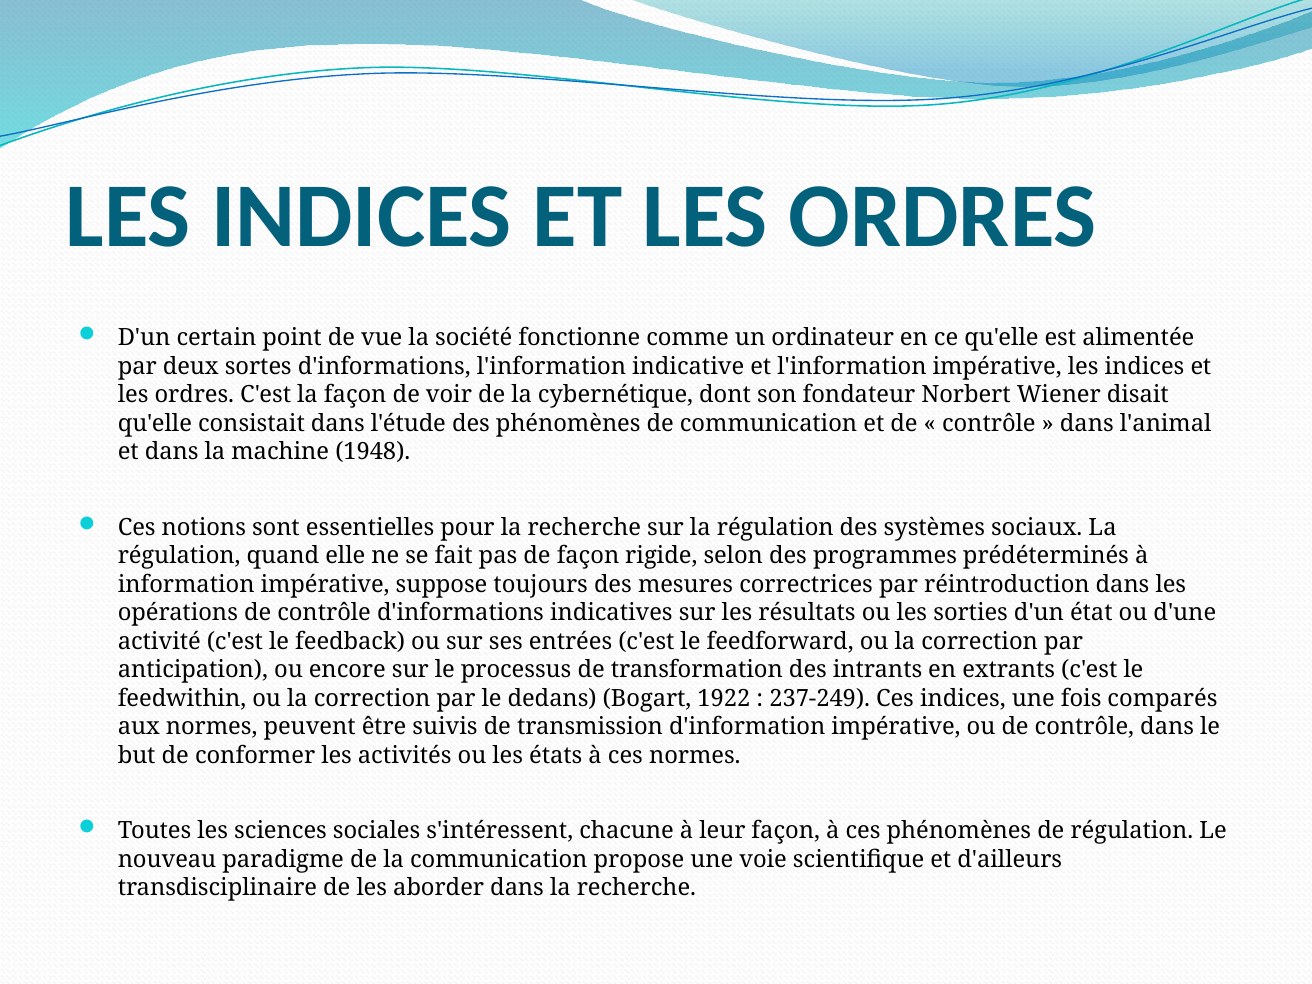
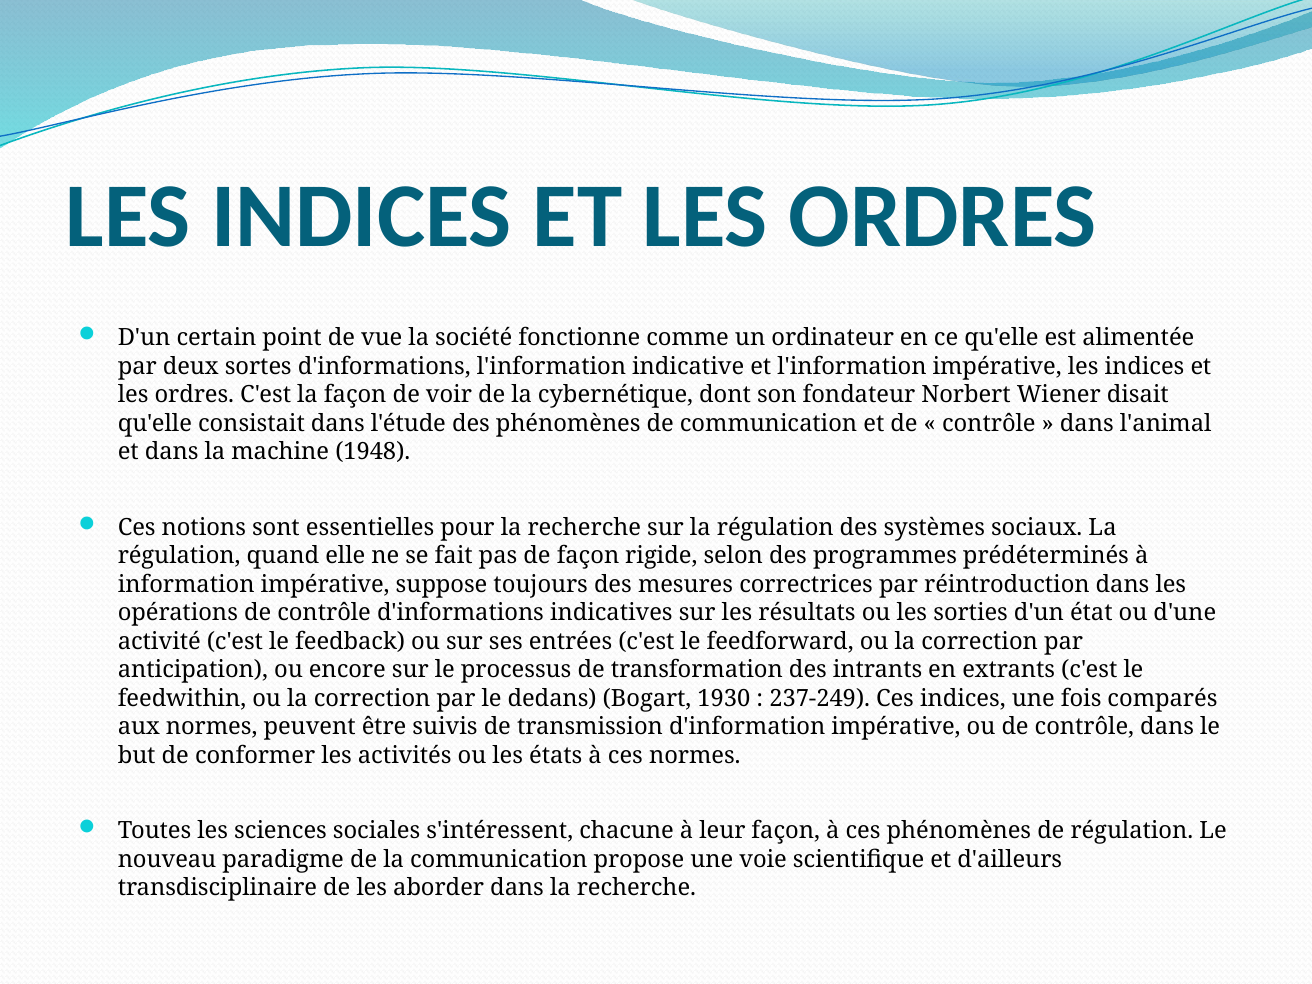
1922: 1922 -> 1930 (724, 698)
